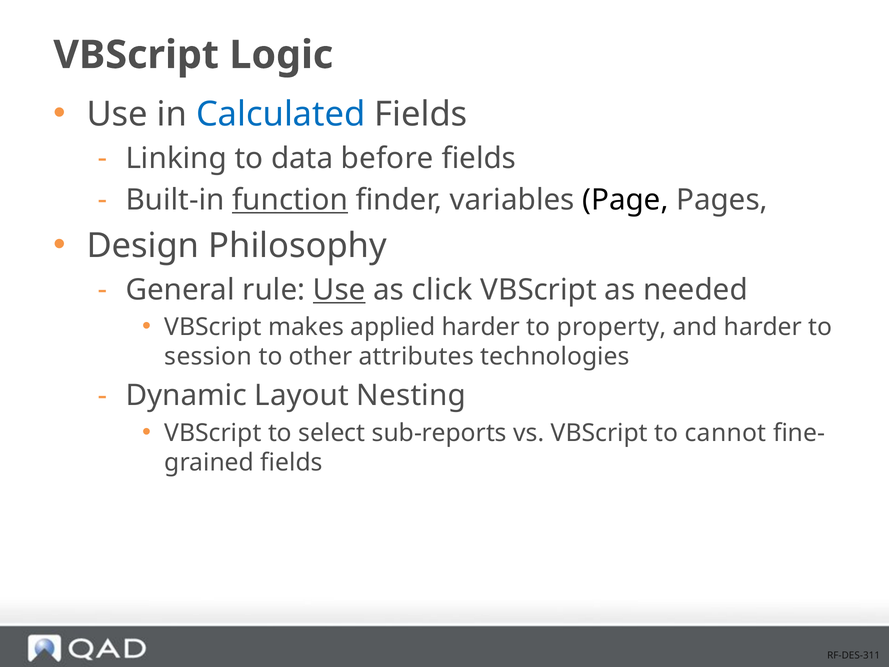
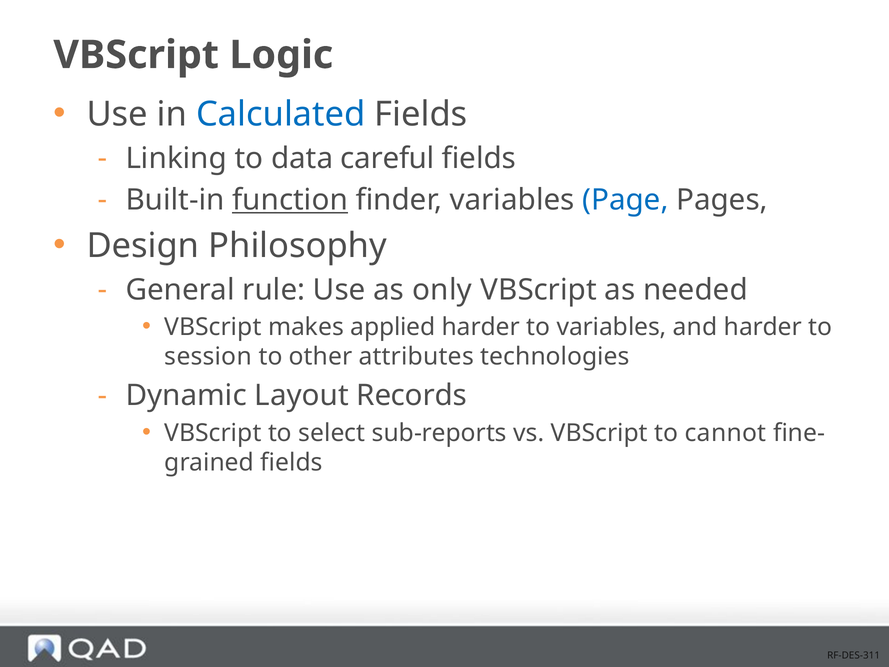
before: before -> careful (387, 158)
Page colour: black -> blue (625, 200)
Use underline: present -> none (339, 290)
click: click -> only (442, 290)
to property: property -> variables (612, 327)
Nesting: Nesting -> Records (412, 396)
